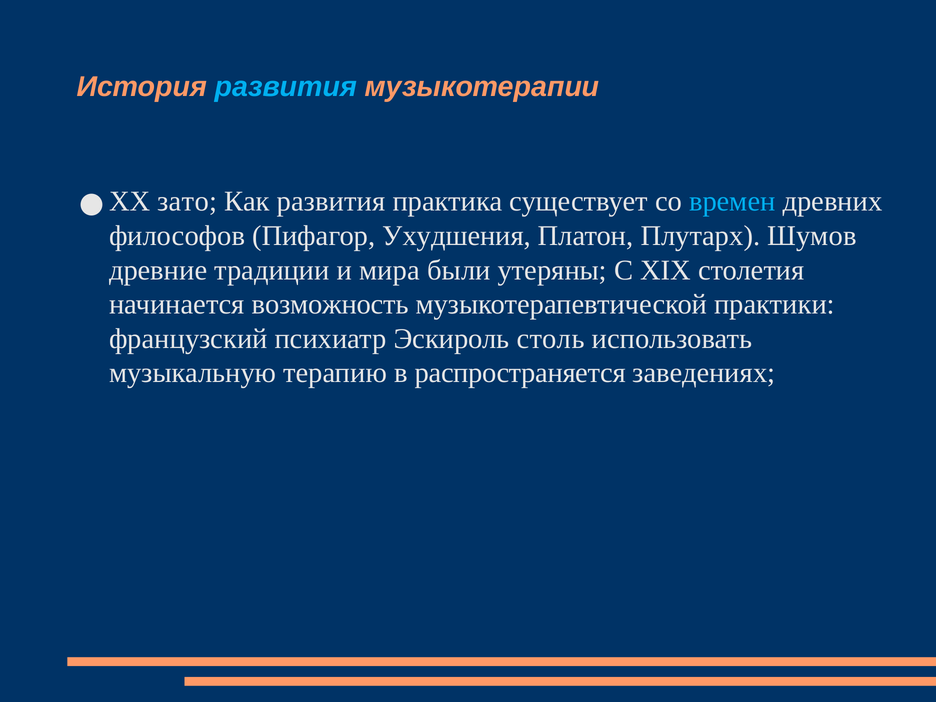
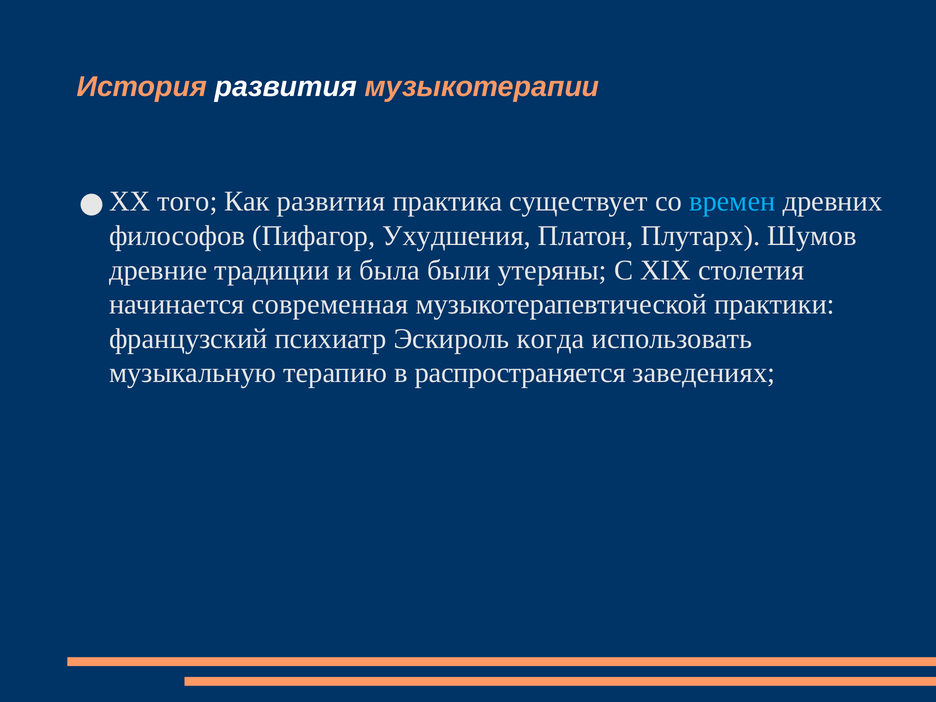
развития colour: light blue -> white (286, 87)
зато: зато -> того (187, 201)
мира: мира -> была (390, 270)
возможность: возможность -> современная (330, 304)
столь: столь -> когда (551, 339)
